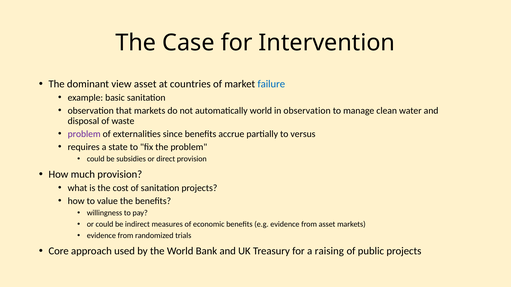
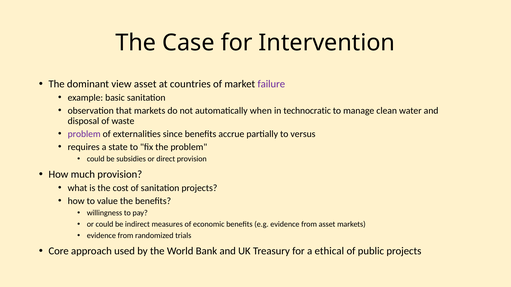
failure colour: blue -> purple (271, 84)
automatically world: world -> when (261, 111)
in observation: observation -> technocratic (307, 111)
raising: raising -> ethical (329, 251)
